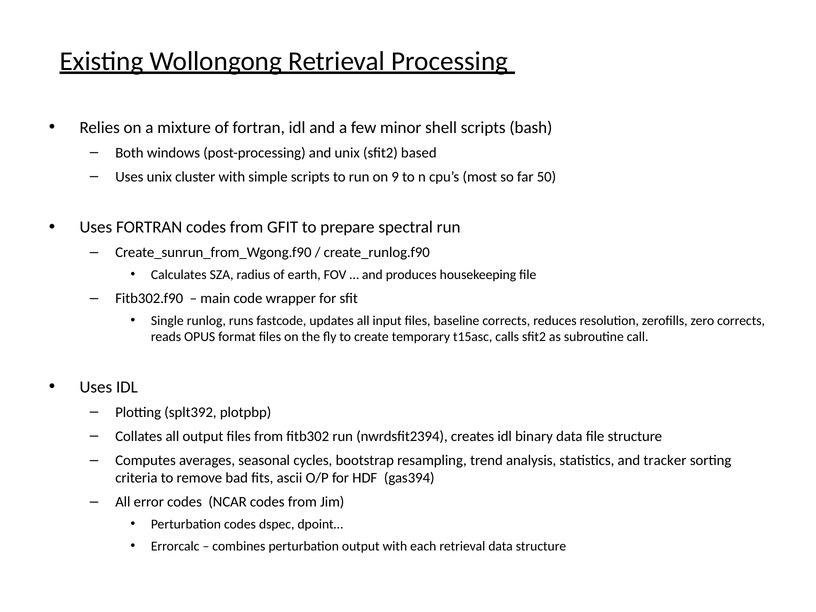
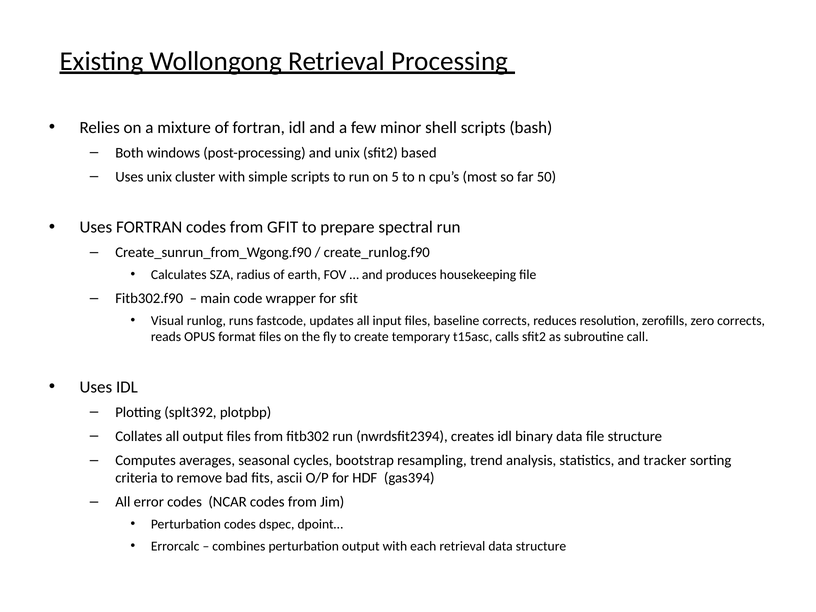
9: 9 -> 5 (395, 177)
Single: Single -> Visual (167, 321)
